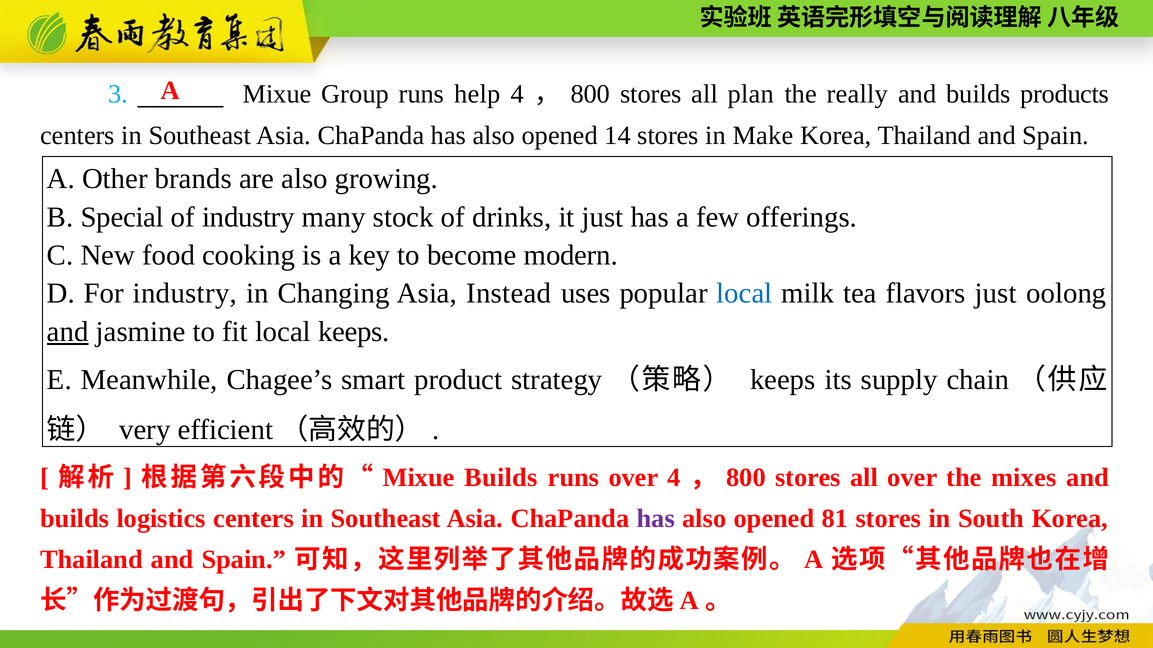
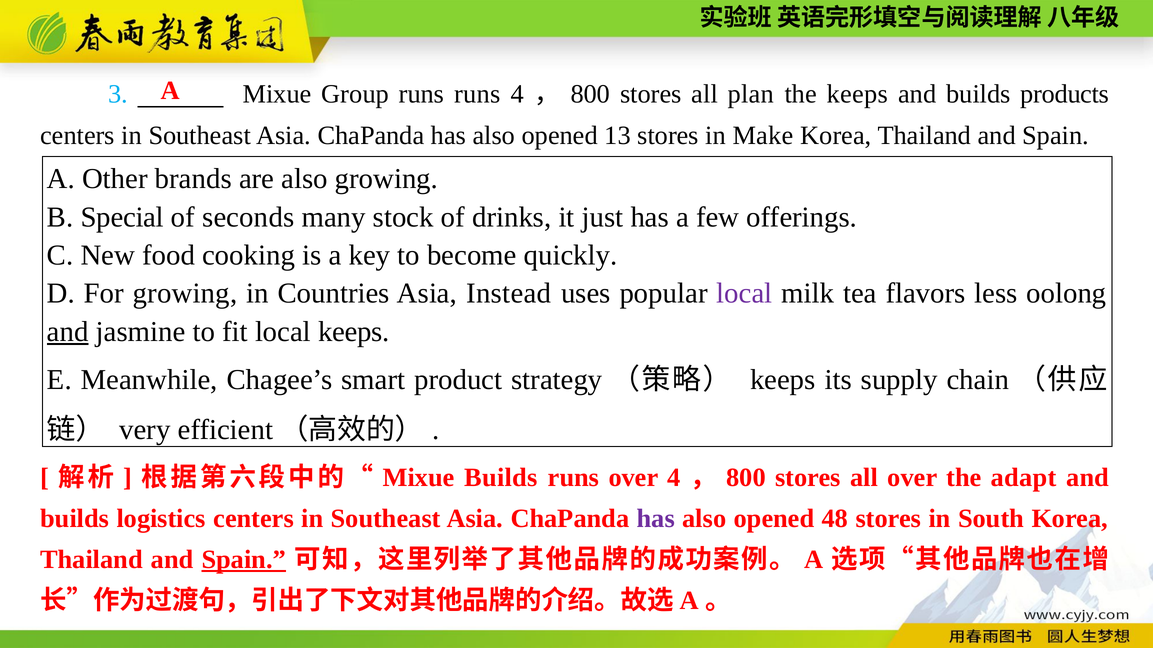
runs help: help -> runs (477, 94)
the really: really -> keeps (857, 94)
14: 14 -> 13 (618, 136)
of industry: industry -> seconds (248, 217)
modern: modern -> quickly (571, 256)
For industry: industry -> growing (185, 294)
Changing: Changing -> Countries (334, 294)
local colour: blue -> purple (744, 294)
flavors just: just -> less (996, 294)
mixes: mixes -> adapt (1024, 478)
81: 81 -> 48 (835, 519)
Spain underline: none -> present (244, 560)
